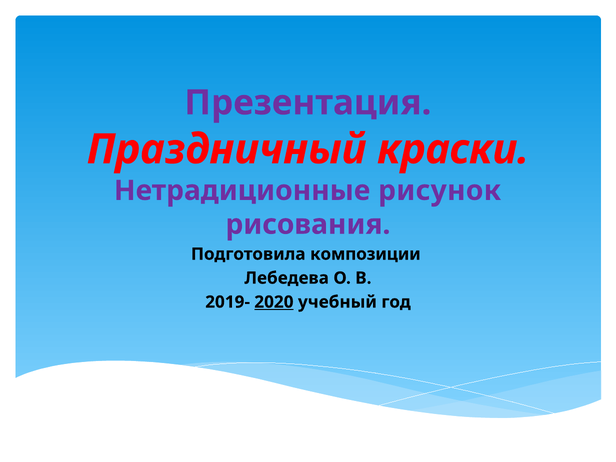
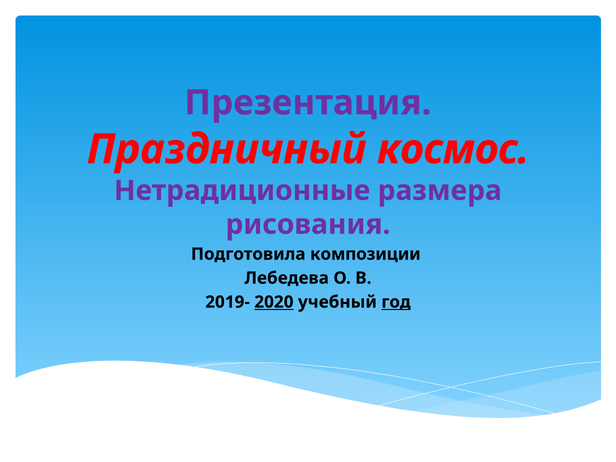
краски: краски -> космос (453, 149)
рисунок: рисунок -> размера (440, 191)
год underline: none -> present (396, 302)
